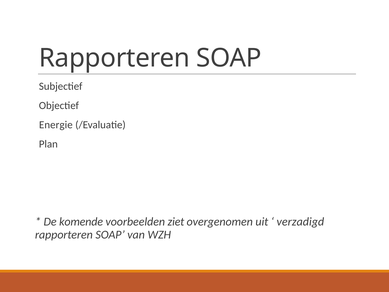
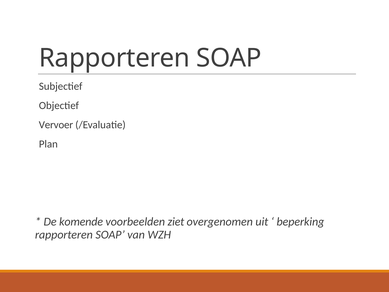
Energie: Energie -> Vervoer (56, 125)
verzadigd: verzadigd -> beperking (300, 222)
